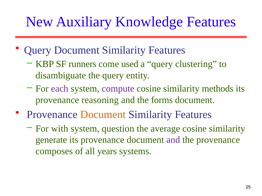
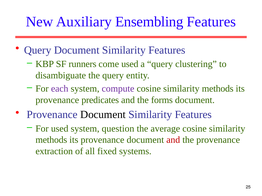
Knowledge: Knowledge -> Ensembling (149, 22)
reasoning: reasoning -> predicates (100, 100)
Document colour: orange -> black (103, 115)
For with: with -> used (60, 129)
generate: generate -> methods (51, 140)
and colour: purple -> red (173, 140)
composes: composes -> extraction (54, 152)
years: years -> fixed (107, 152)
